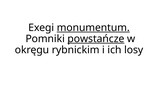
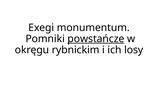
monumentum underline: present -> none (93, 28)
